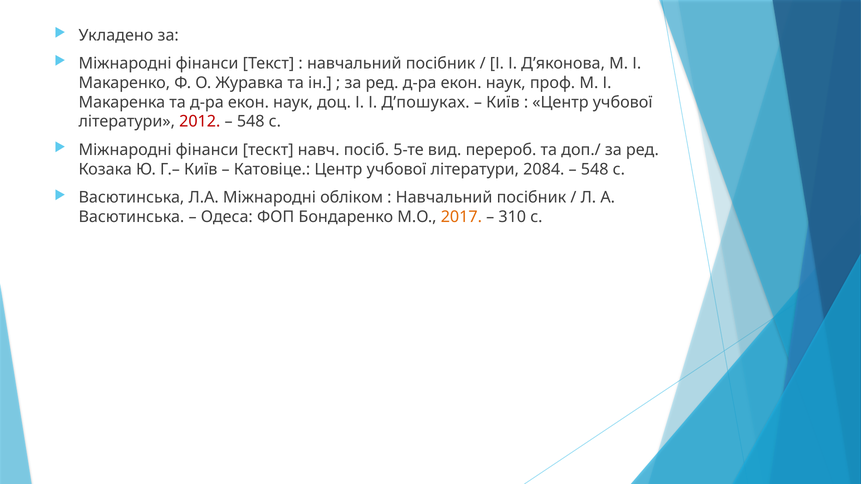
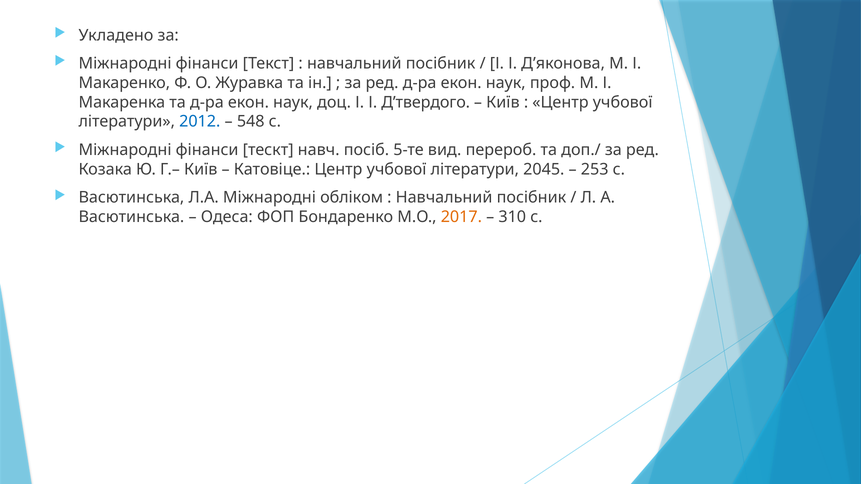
Д’пошуках: Д’пошуках -> Д’твердого (426, 102)
2012 colour: red -> blue (200, 122)
2084: 2084 -> 2045 (544, 169)
548: 548 -> 253 (595, 169)
